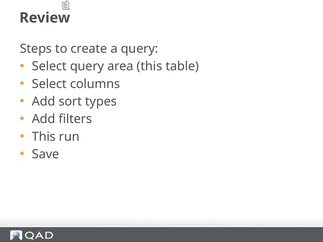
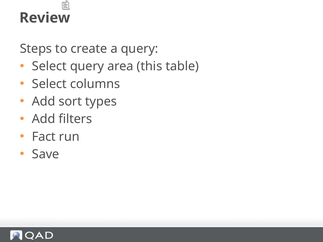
This: This -> Fact (44, 137)
